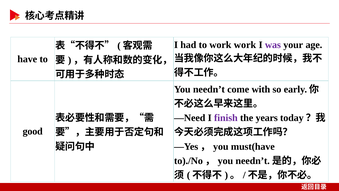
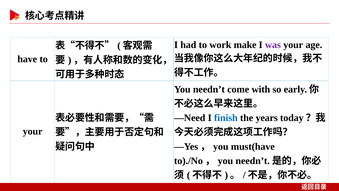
work work: work -> make (245, 45)
finish colour: purple -> blue (226, 118)
good: good -> your (33, 131)
